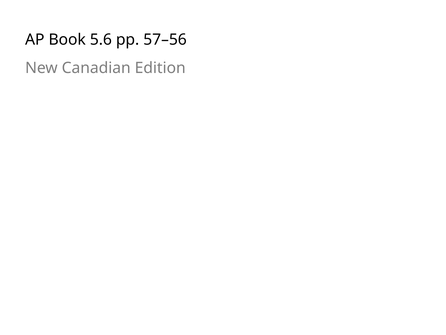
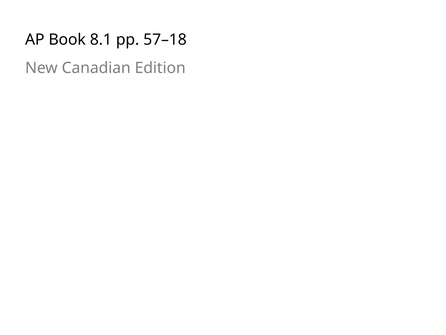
5.6: 5.6 -> 8.1 (101, 40)
57–56: 57–56 -> 57–18 (165, 40)
